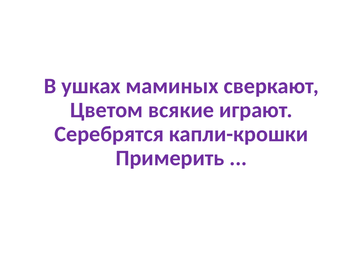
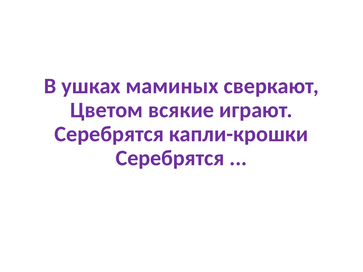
Примерить: Примерить -> Серебрятся (170, 158)
